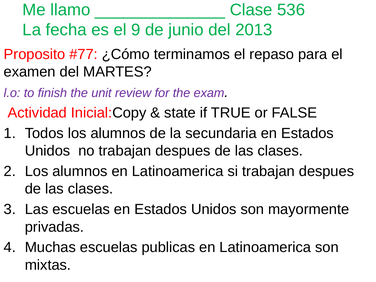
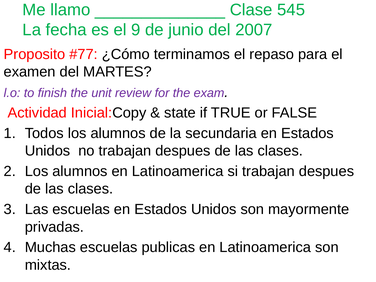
536: 536 -> 545 (291, 10)
2013: 2013 -> 2007 (254, 30)
